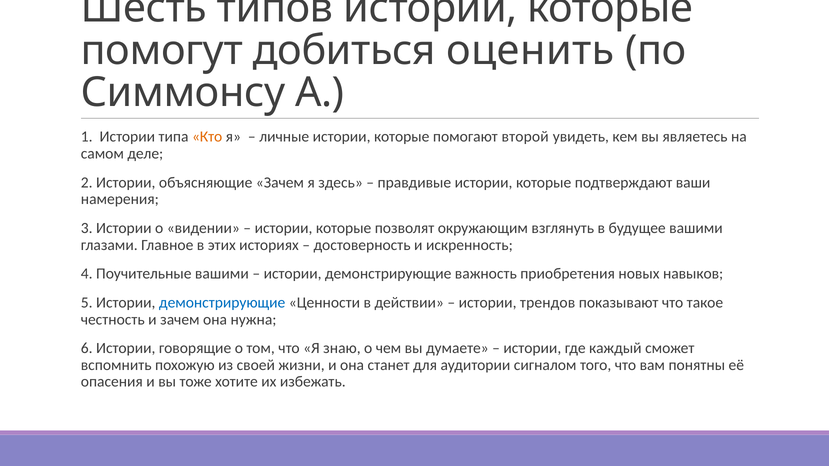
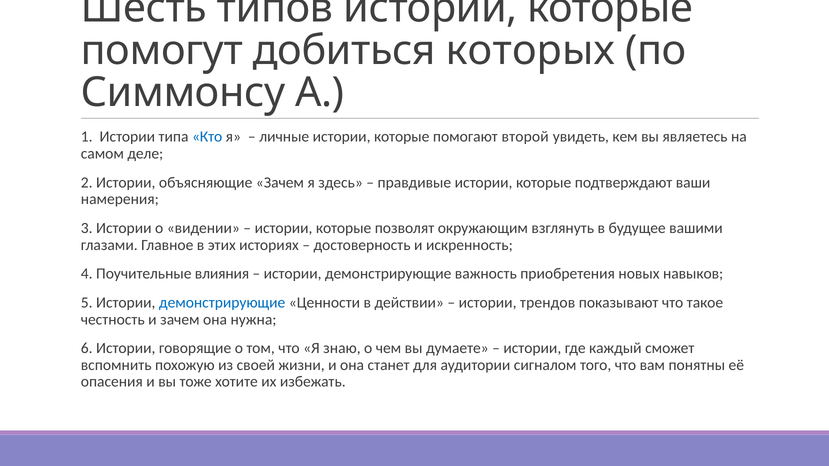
оценить: оценить -> которых (530, 51)
Кто colour: orange -> blue (207, 137)
Поучительные вашими: вашими -> влияния (222, 274)
